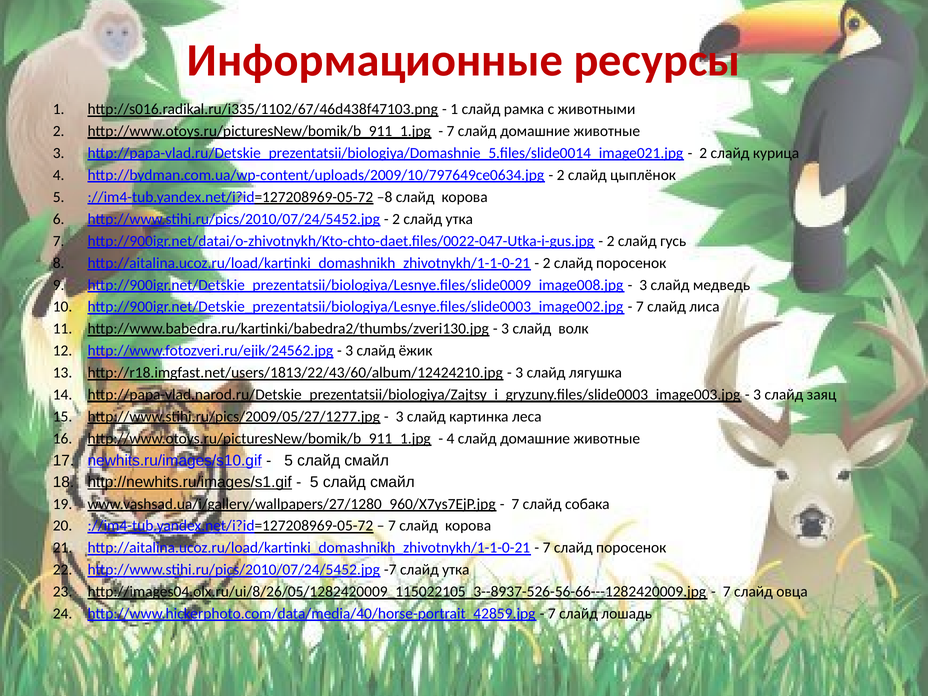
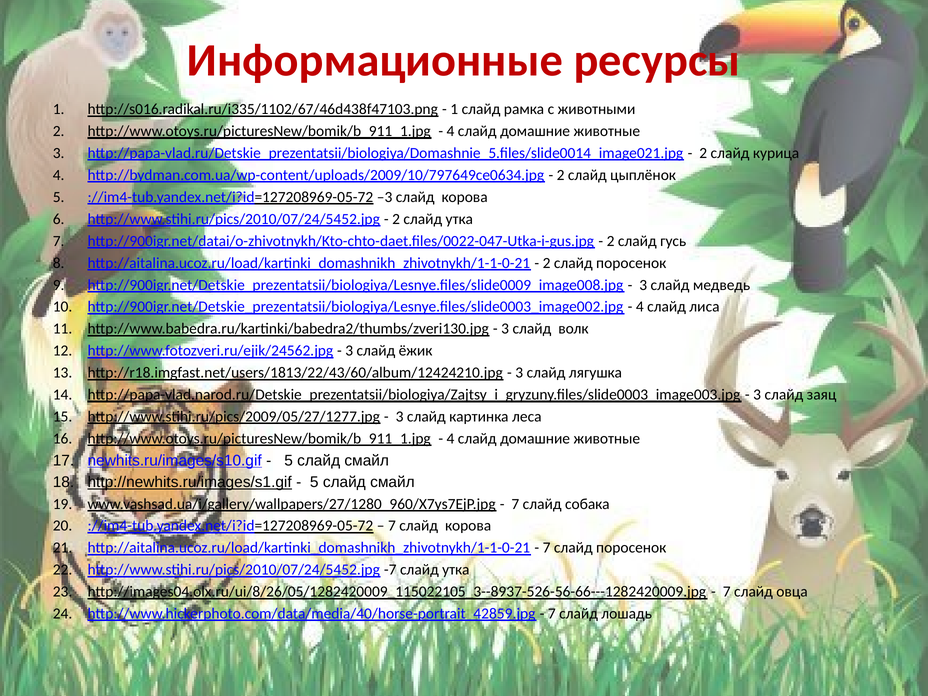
7: 7 -> 4 (450, 131)
–8: –8 -> –3 (385, 197)
7: 7 -> 4 (640, 307)
